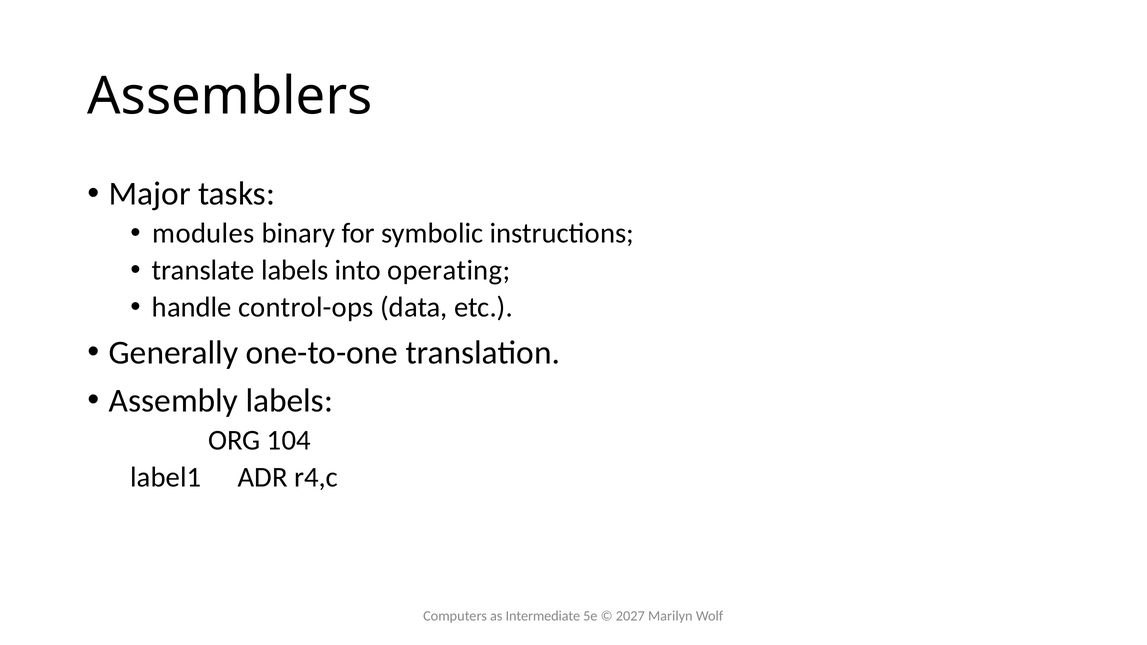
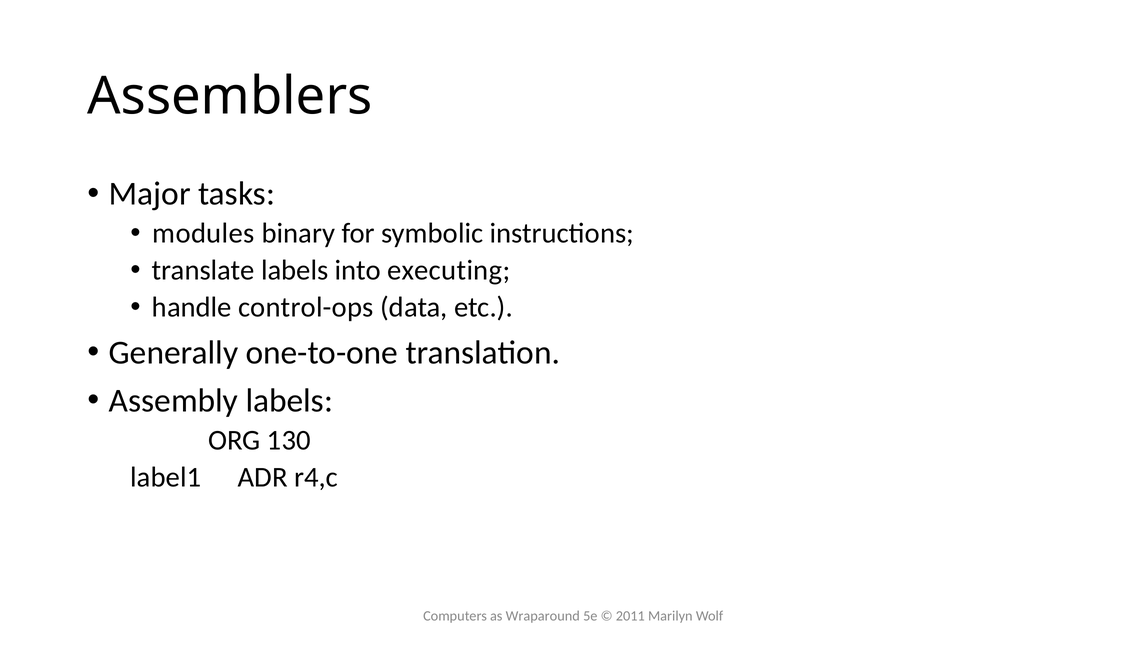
operating: operating -> executing (449, 270)
104: 104 -> 130 (289, 440)
Intermediate: Intermediate -> Wraparound (543, 616)
2027: 2027 -> 2011 (630, 616)
